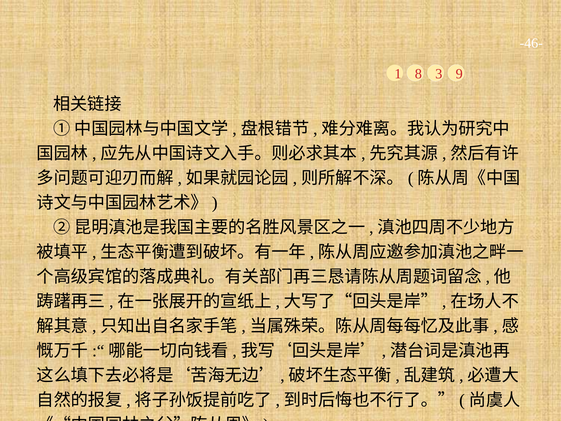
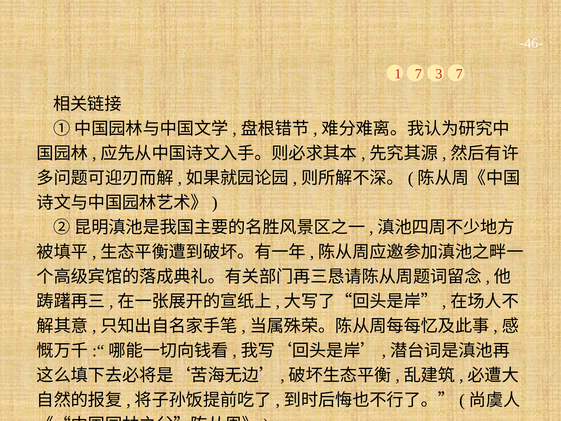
1 8: 8 -> 7 (418, 74)
3 9: 9 -> 7 (459, 74)
